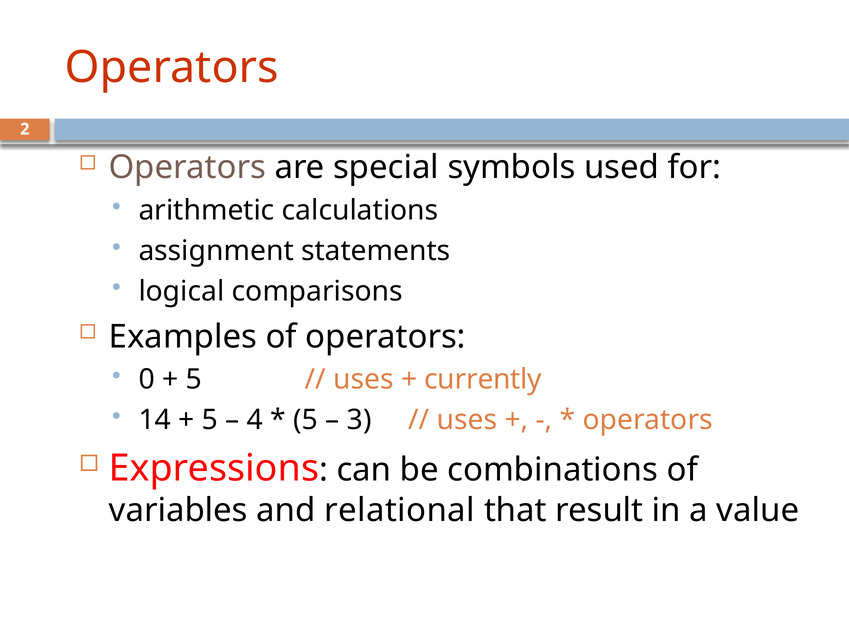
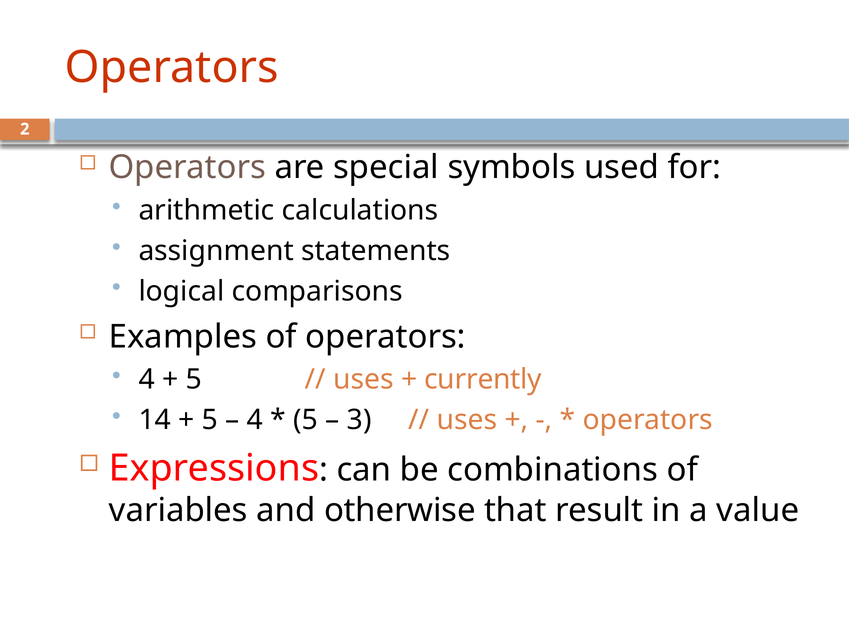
0: 0 -> 4 (147, 380)
relational: relational -> otherwise (400, 511)
